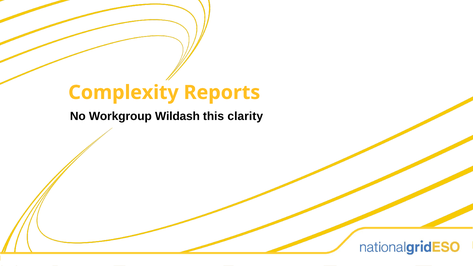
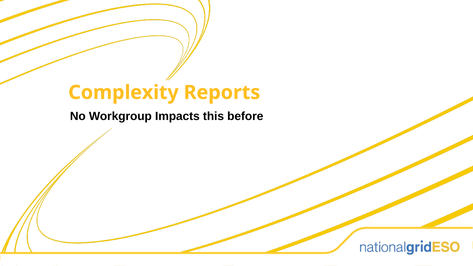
Wildash: Wildash -> Impacts (177, 116)
clarity: clarity -> before (245, 116)
